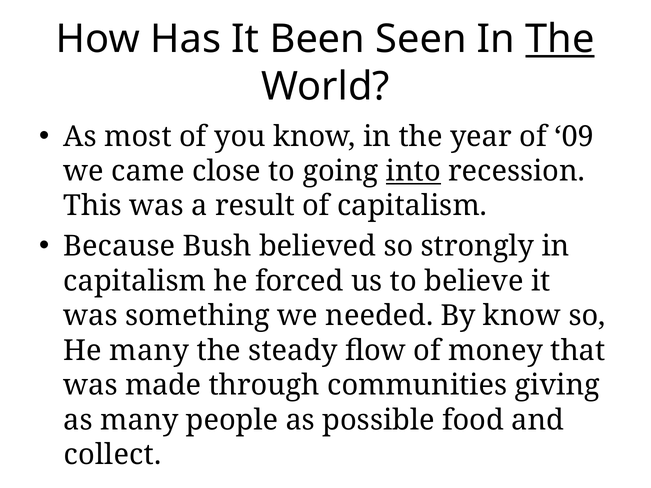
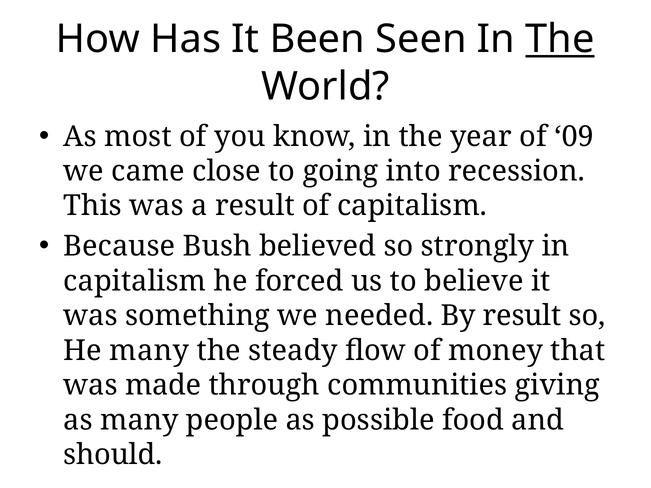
into underline: present -> none (413, 171)
By know: know -> result (522, 316)
collect: collect -> should (113, 455)
